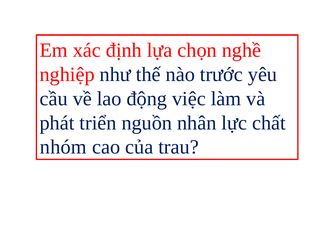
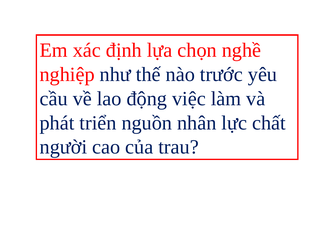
nhóm: nhóm -> người (63, 147)
